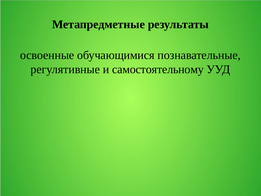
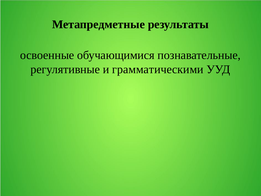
самостоятельному: самостоятельному -> грамматическими (158, 69)
